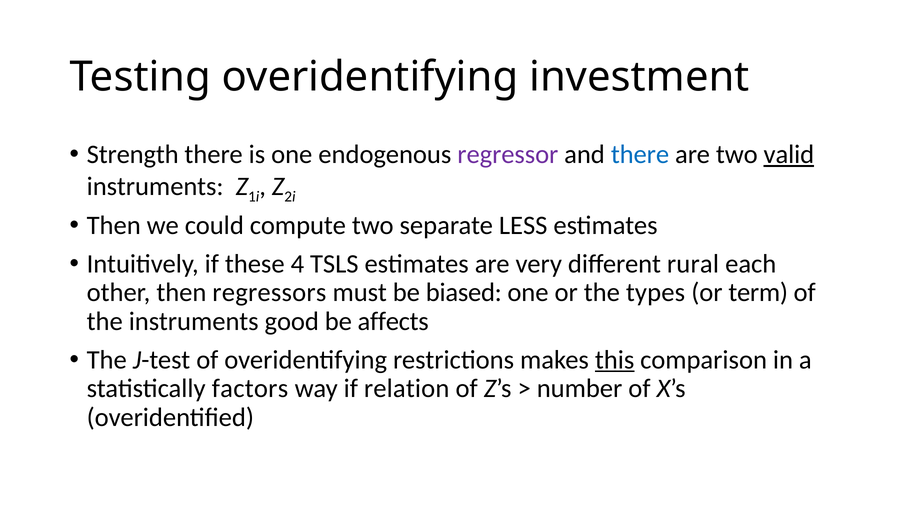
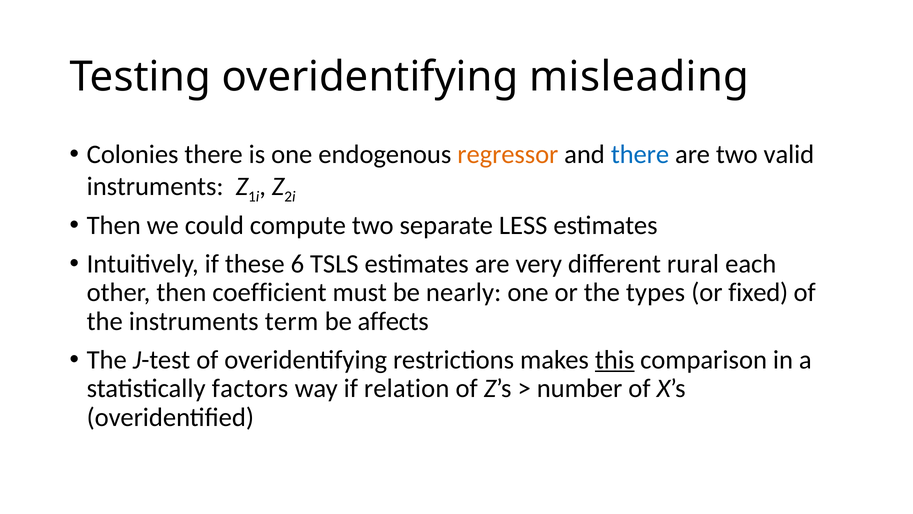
investment: investment -> misleading (639, 77)
Strength: Strength -> Colonies (133, 154)
regressor colour: purple -> orange (508, 154)
valid underline: present -> none (789, 154)
4: 4 -> 6 (297, 264)
regressors: regressors -> coefficient (269, 292)
biased: biased -> nearly (464, 292)
term: term -> fixed (758, 292)
good: good -> term (292, 321)
